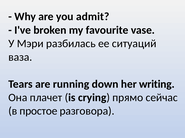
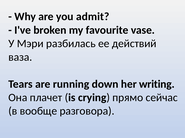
ситуаций: ситуаций -> действий (134, 44)
простое: простое -> вообще (38, 112)
